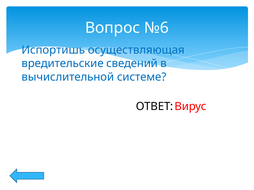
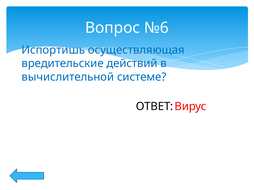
сведений: сведений -> действий (132, 64)
